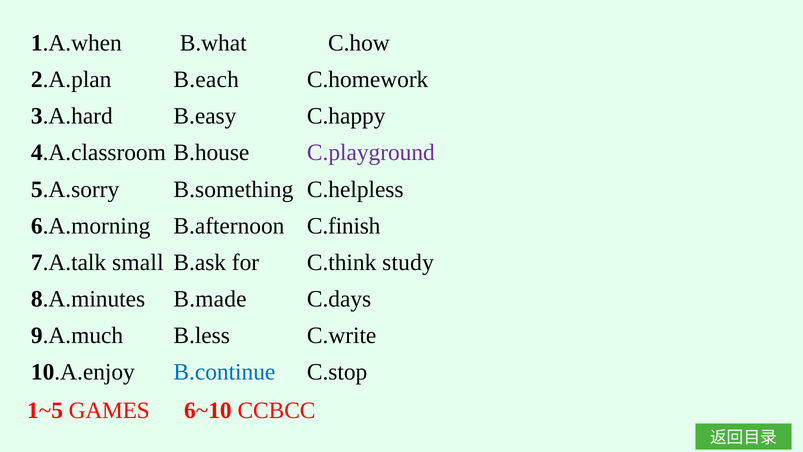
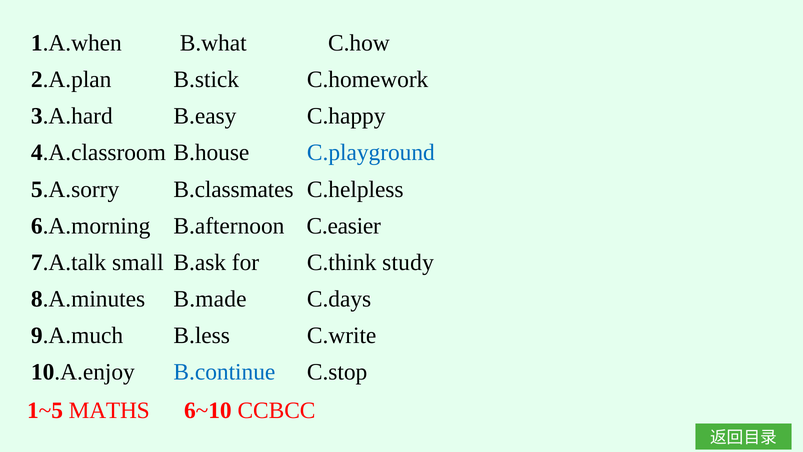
B.each: B.each -> B.stick (206, 80)
C.playground colour: purple -> blue (371, 153)
B.something: B.something -> B.classmates (234, 189)
C.finish: C.finish -> C.easier (344, 226)
GAMES: GAMES -> MATHS (109, 410)
